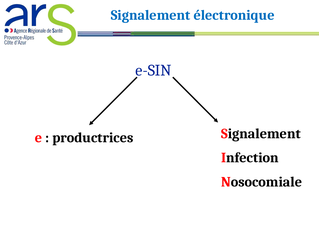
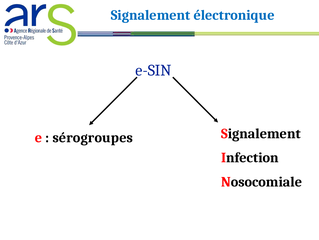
productrices: productrices -> sérogroupes (93, 137)
